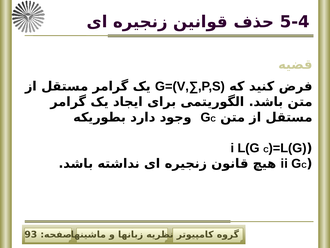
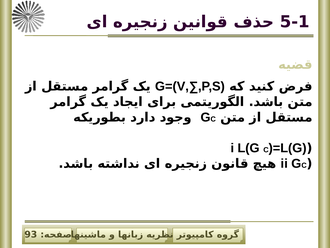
5-4: 5-4 -> 5-1 (295, 22)
